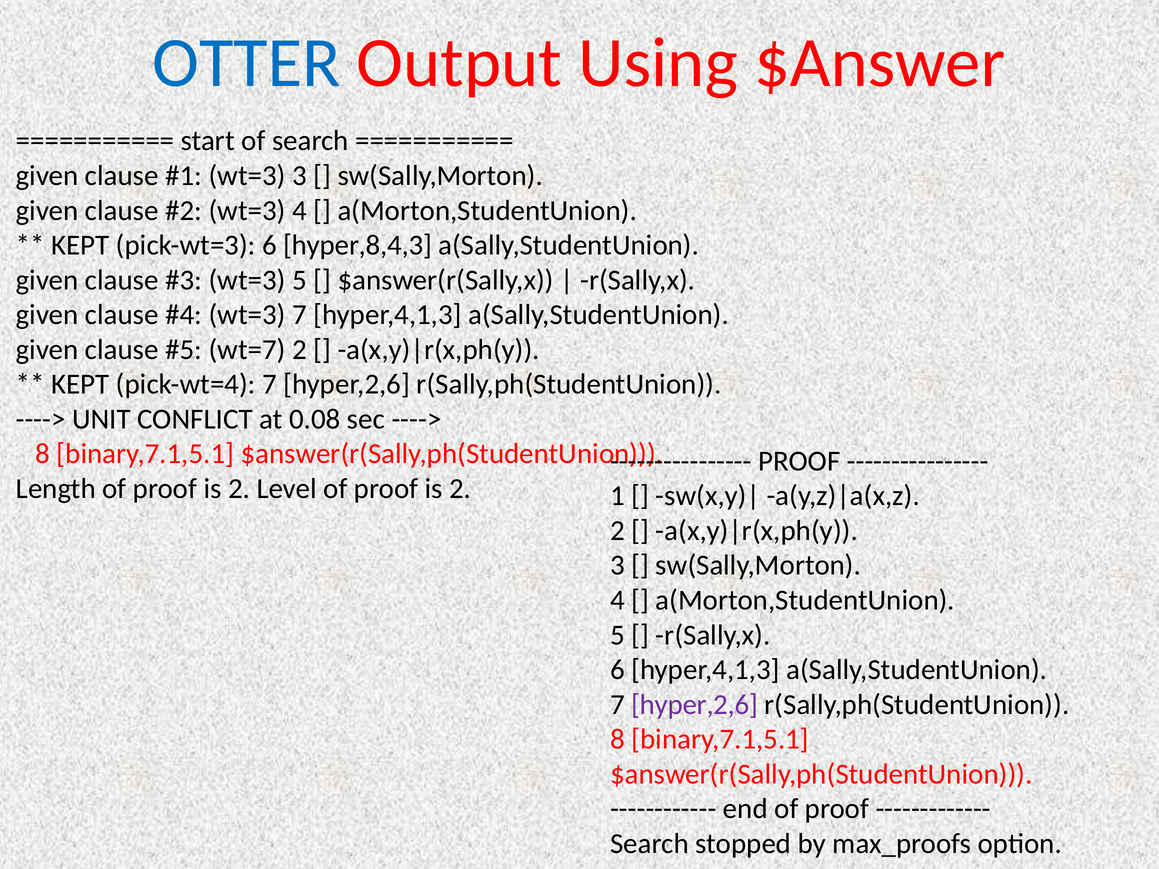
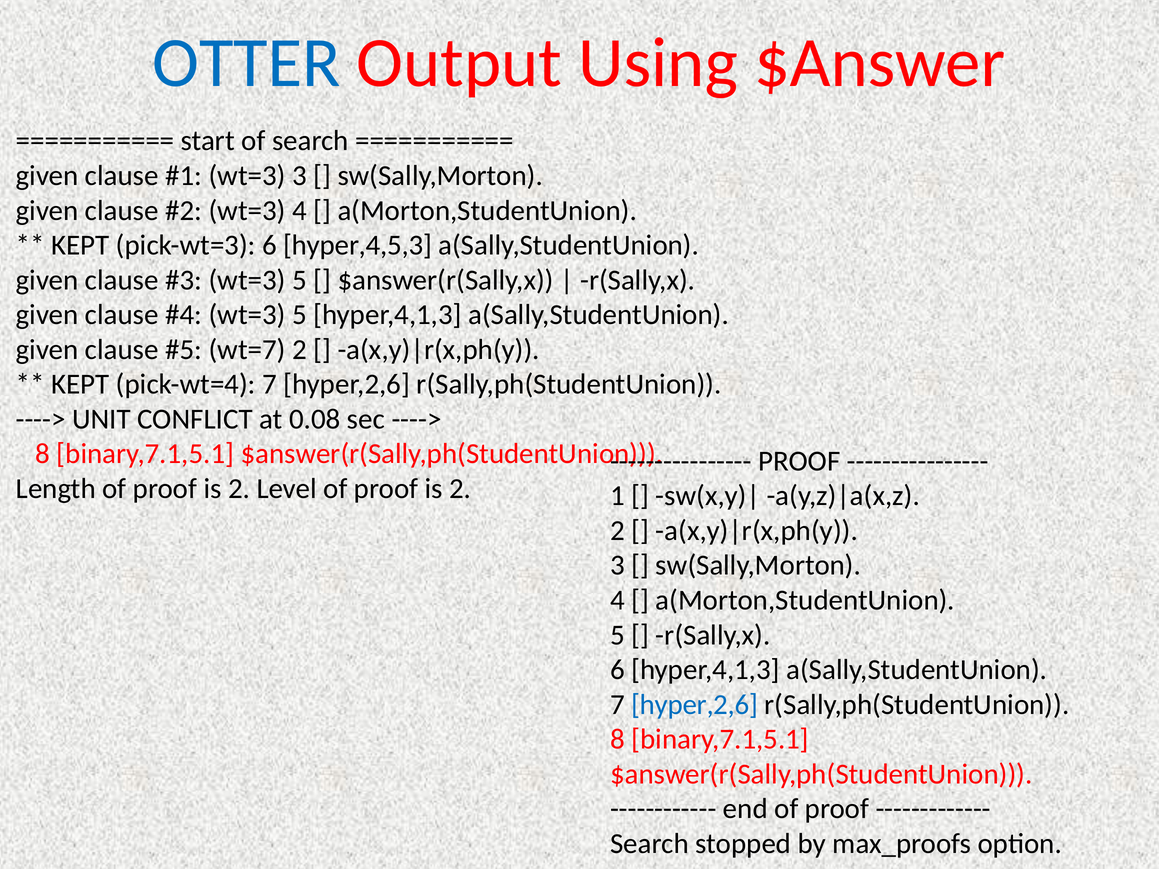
hyper,8,4,3: hyper,8,4,3 -> hyper,4,5,3 (358, 245)
7: 7 -> 5 (299, 315)
hyper,2,6 colour: purple -> blue (695, 705)
